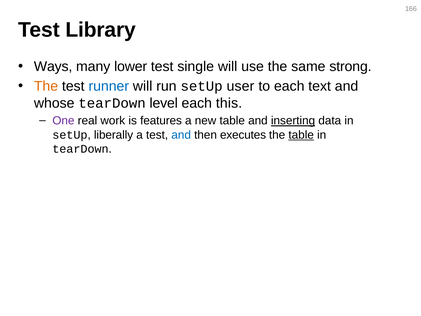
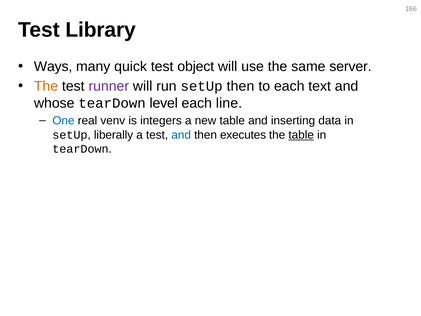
lower: lower -> quick (131, 67)
single: single -> object (196, 67)
strong: strong -> server (350, 67)
runner colour: blue -> purple (109, 86)
setUp user: user -> then (240, 86)
this: this -> line (229, 103)
One colour: purple -> blue (63, 121)
work: work -> venv (113, 121)
features: features -> integers (161, 121)
inserting underline: present -> none (293, 121)
